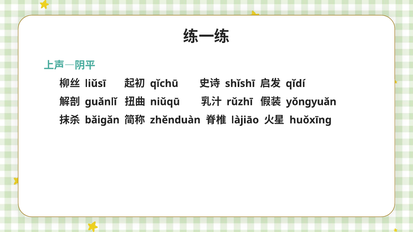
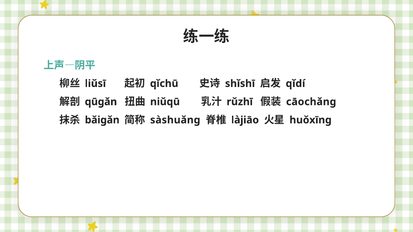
guǎnlǐ: guǎnlǐ -> qūgǎn (101, 102)
yǒngyuǎn: yǒngyuǎn -> cāochǎng (311, 102)
zhěnduàn: zhěnduàn -> sàshuǎnɡ (175, 120)
